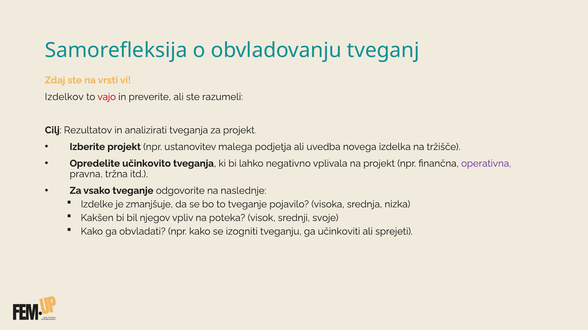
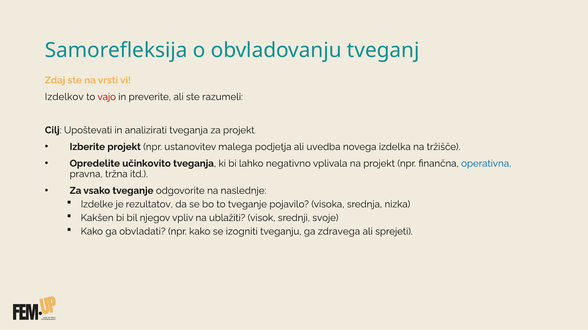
Rezultatov: Rezultatov -> Upoštevati (88, 130)
operativna colour: purple -> blue (486, 164)
zmanjšuje: zmanjšuje -> rezultatov (149, 205)
poteka: poteka -> ublažiti (227, 218)
učinkoviti: učinkoviti -> zdravega (339, 232)
